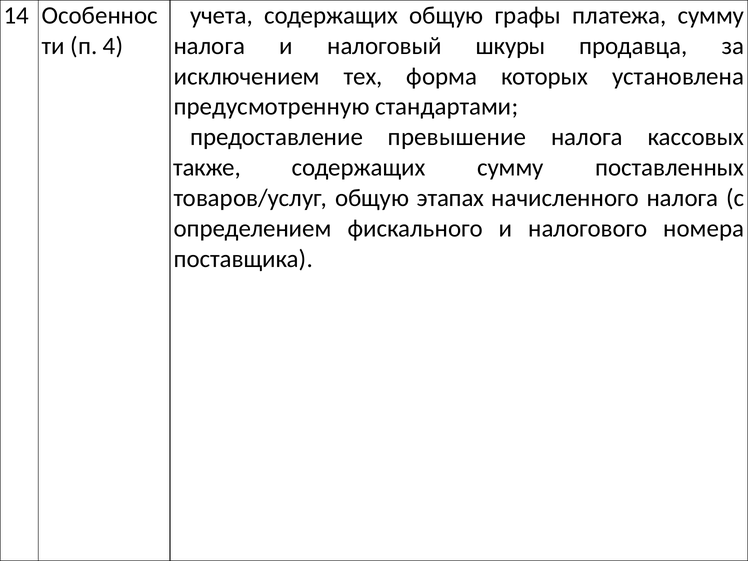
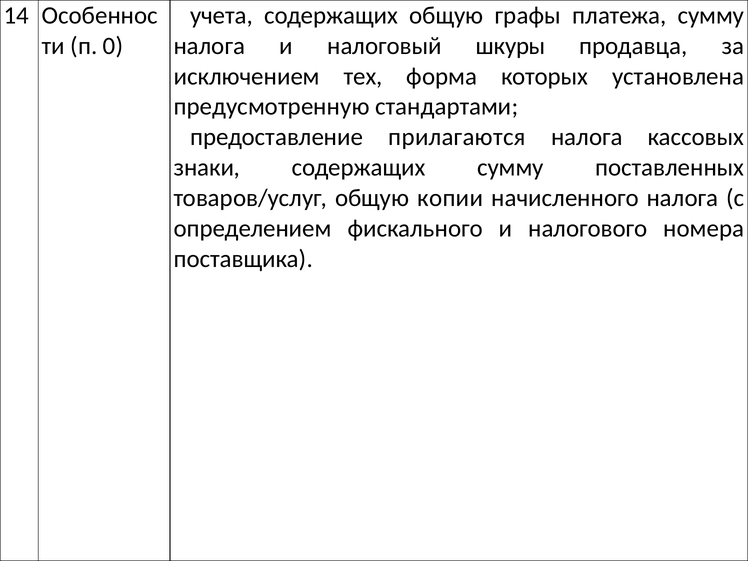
4: 4 -> 0 (113, 46)
превышение: превышение -> прилагаются (457, 137)
также: также -> знаки (207, 168)
этапах: этапах -> копии (450, 198)
